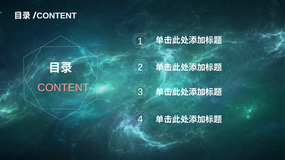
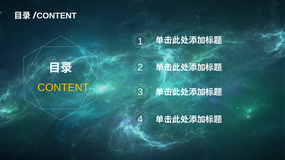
CONTENT colour: pink -> yellow (63, 88)
